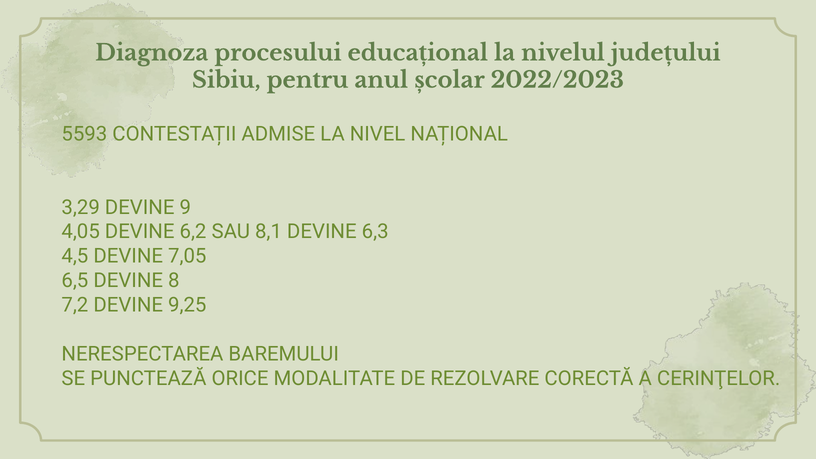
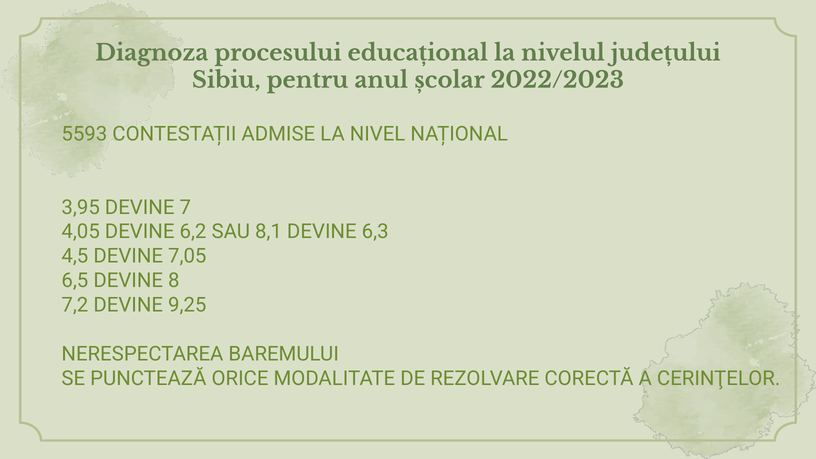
3,29: 3,29 -> 3,95 (81, 207)
9: 9 -> 7 (185, 207)
